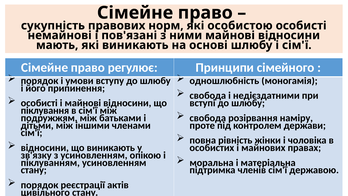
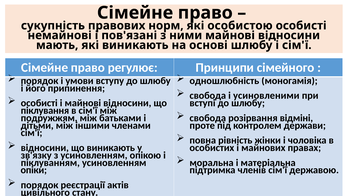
недієздатними: недієздатними -> усиновленими (266, 96)
наміру: наміру -> відміні (296, 118)
стану: стану -> опіки (34, 170)
